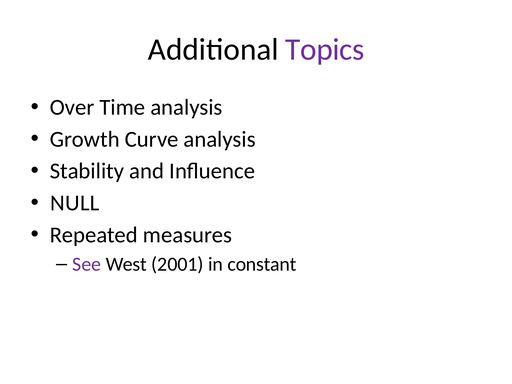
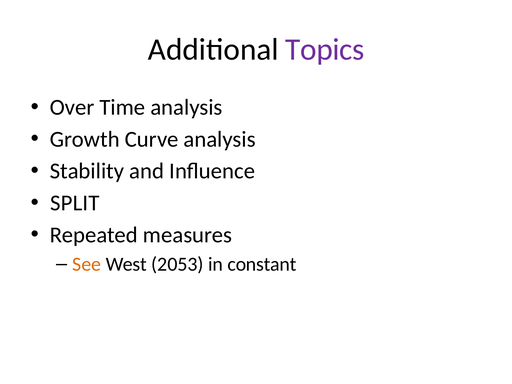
NULL: NULL -> SPLIT (75, 203)
See colour: purple -> orange (87, 264)
2001: 2001 -> 2053 (177, 264)
